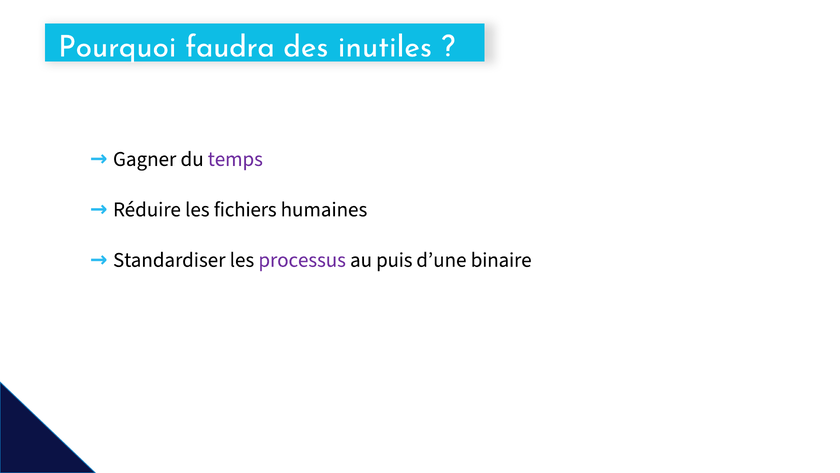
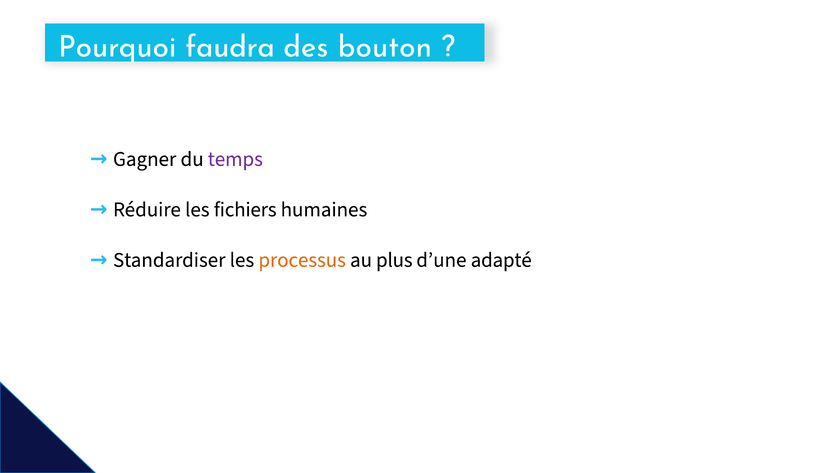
inutiles: inutiles -> bouton (385, 47)
processus colour: purple -> orange (302, 260)
puis: puis -> plus (394, 260)
binaire: binaire -> adapté (501, 260)
